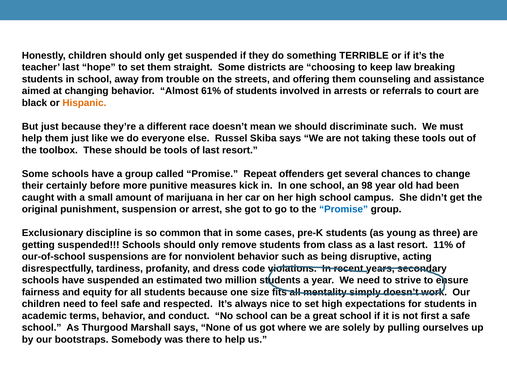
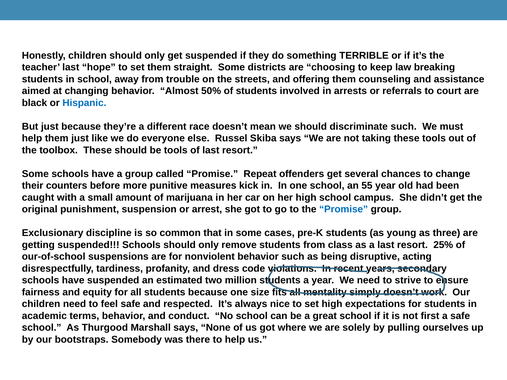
61%: 61% -> 50% (211, 91)
Hispanic colour: orange -> blue (84, 103)
certainly: certainly -> counters (67, 186)
98: 98 -> 55 (367, 186)
11%: 11% -> 25% (443, 245)
